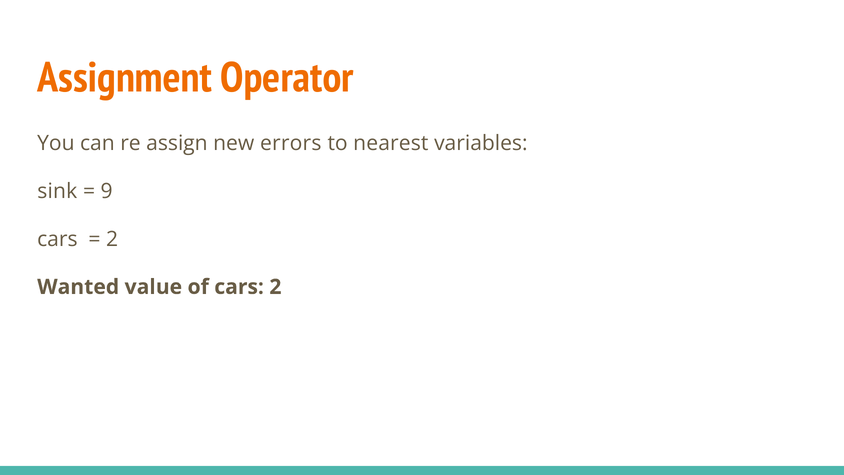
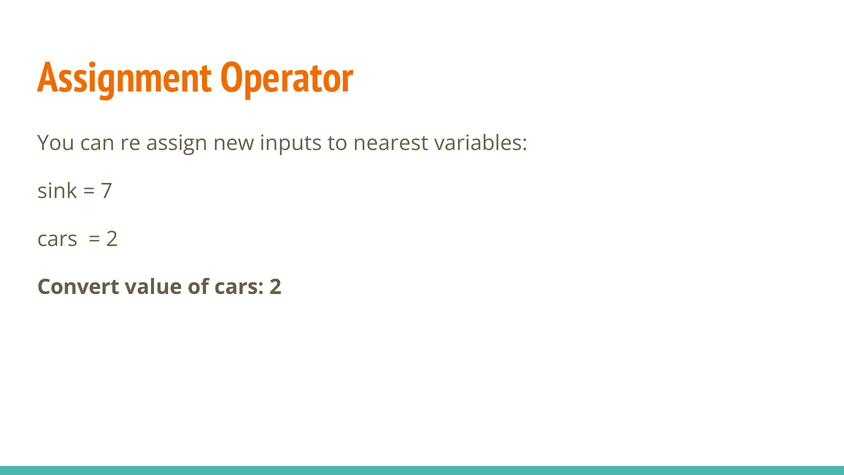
errors: errors -> inputs (291, 143)
9: 9 -> 7 (107, 191)
Wanted: Wanted -> Convert (78, 287)
